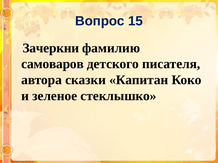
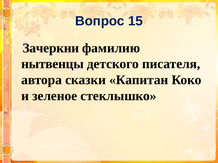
самоваров: самоваров -> нытвенцы (52, 64)
